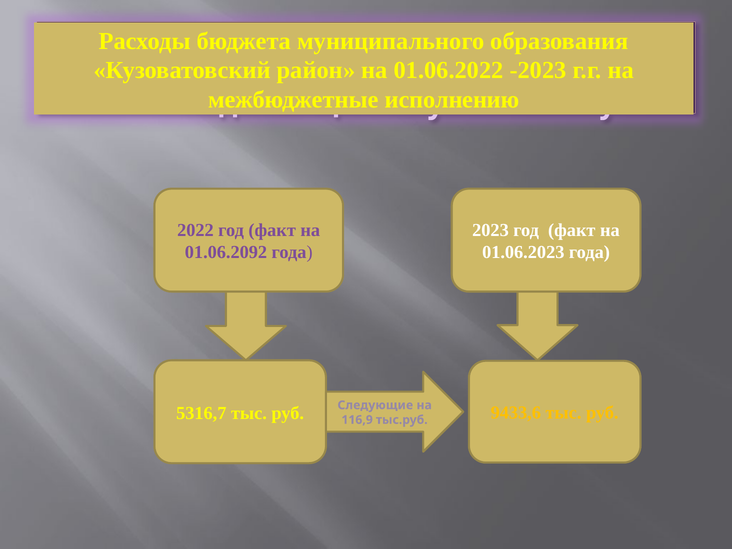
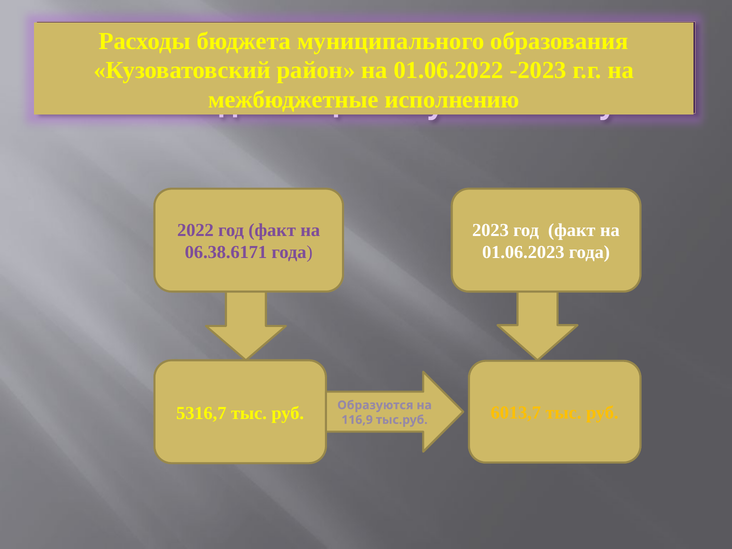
01.06.2092: 01.06.2092 -> 06.38.6171 (226, 252)
Следующие: Следующие -> Образуются (375, 405)
9433,6: 9433,6 -> 6013,7 (516, 413)
